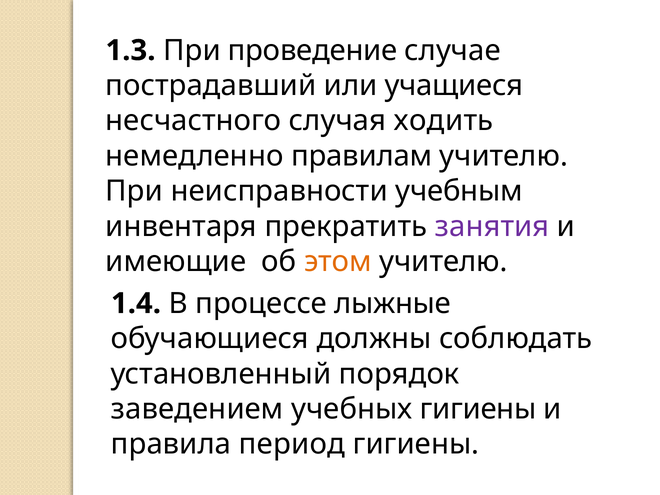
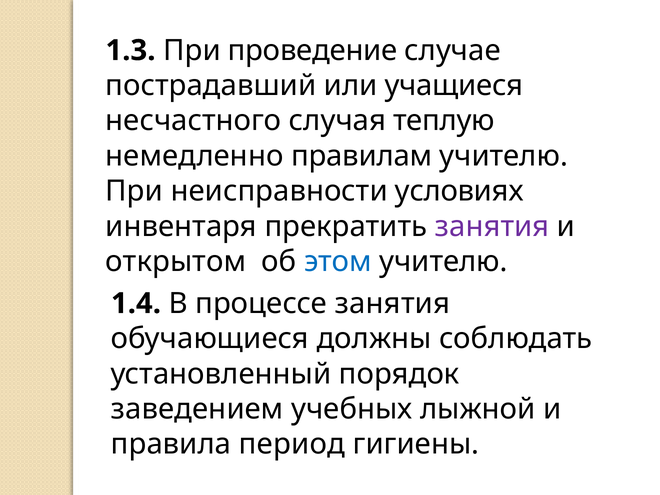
ходить: ходить -> теплую (444, 121)
учебным: учебным -> условиях (459, 191)
имеющие: имеющие -> открытом (176, 262)
этом colour: orange -> blue (338, 262)
процессе лыжные: лыжные -> занятия (392, 303)
учебных гигиены: гигиены -> лыжной (478, 409)
